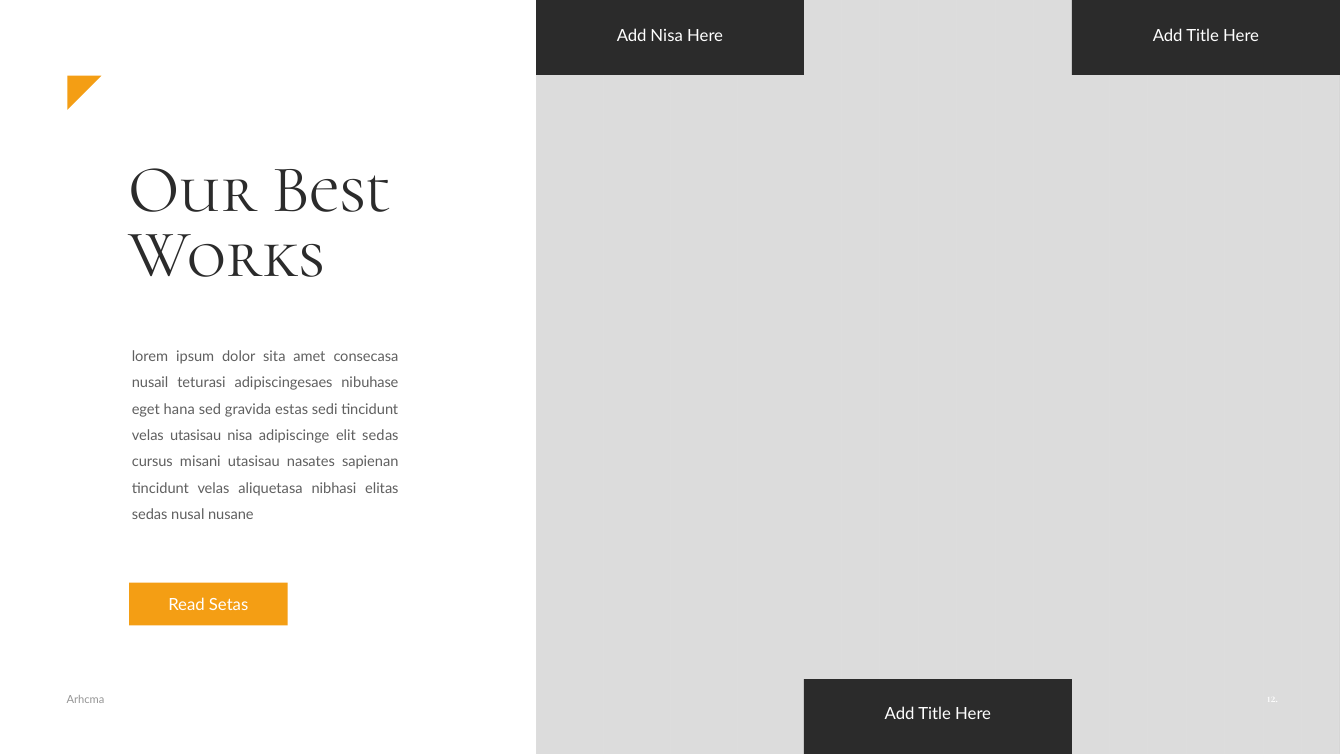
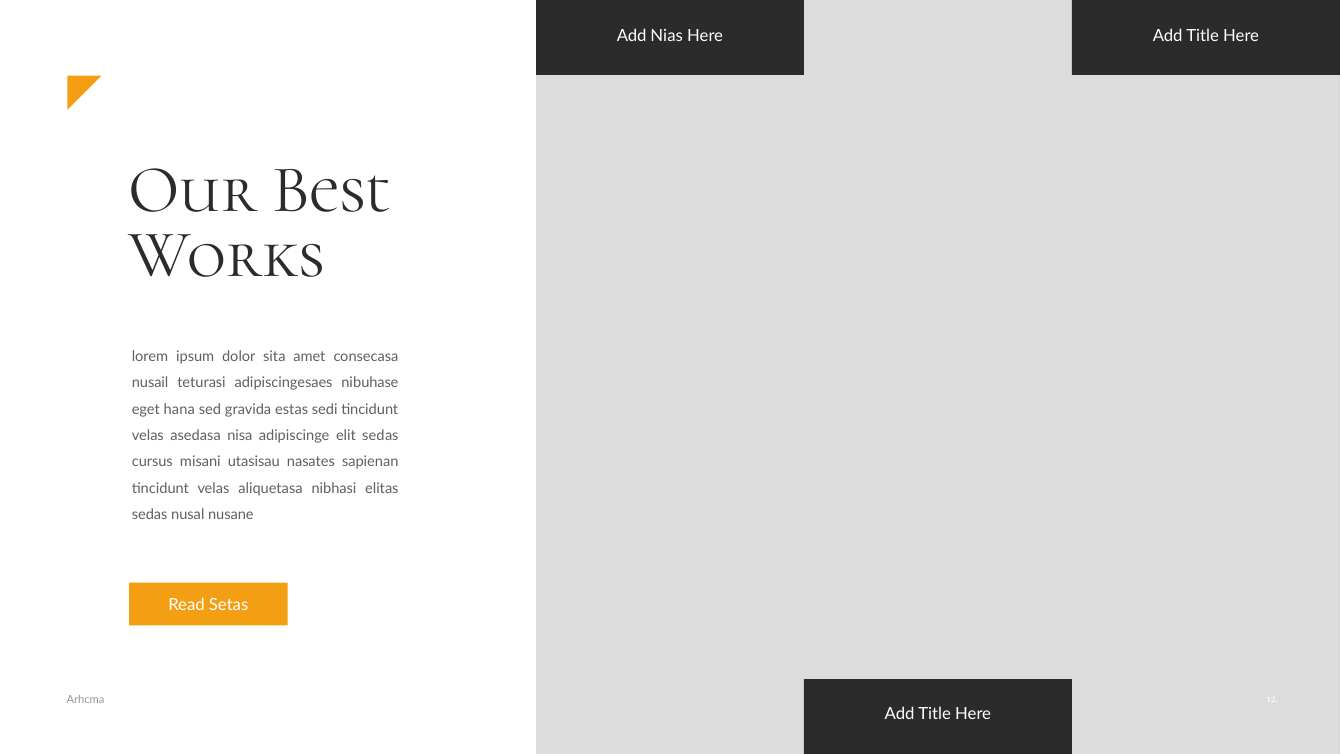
Add Nisa: Nisa -> Nias (667, 36)
velas utasisau: utasisau -> asedasa (196, 436)
